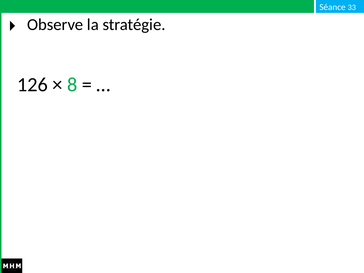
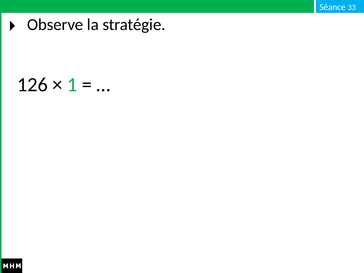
8: 8 -> 1 (72, 85)
